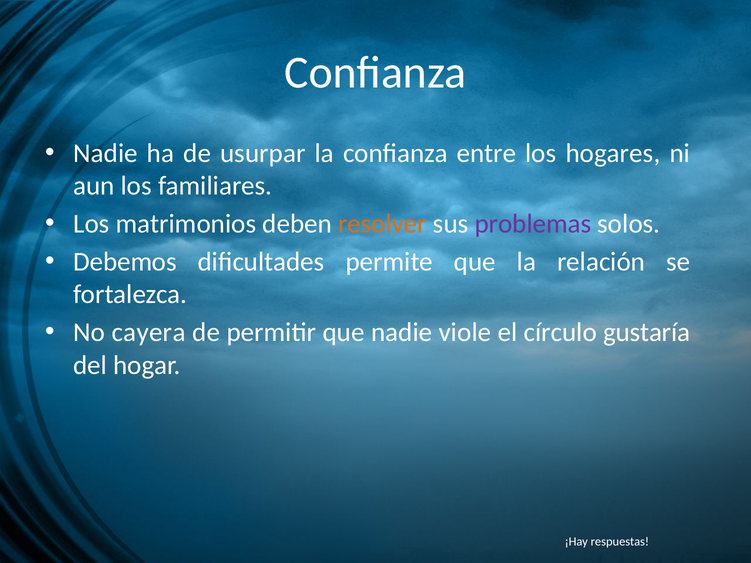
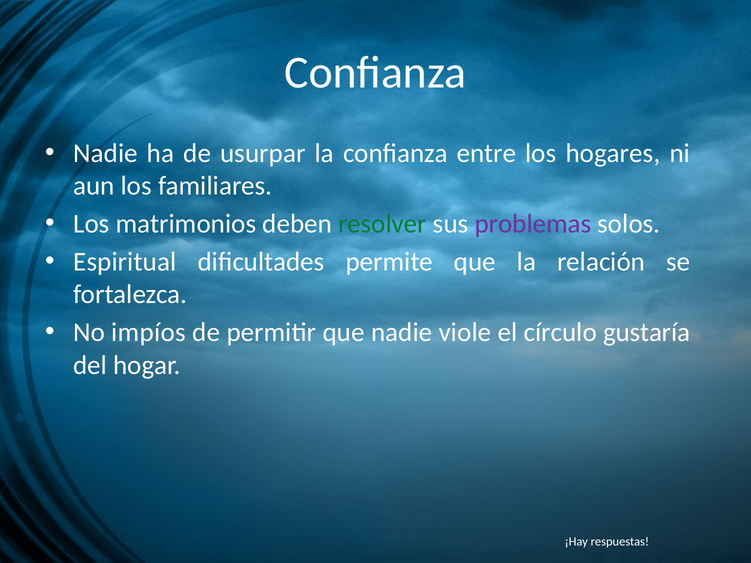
resolver colour: orange -> green (382, 224)
Debemos: Debemos -> Espiritual (125, 262)
cayera: cayera -> impíos (149, 333)
